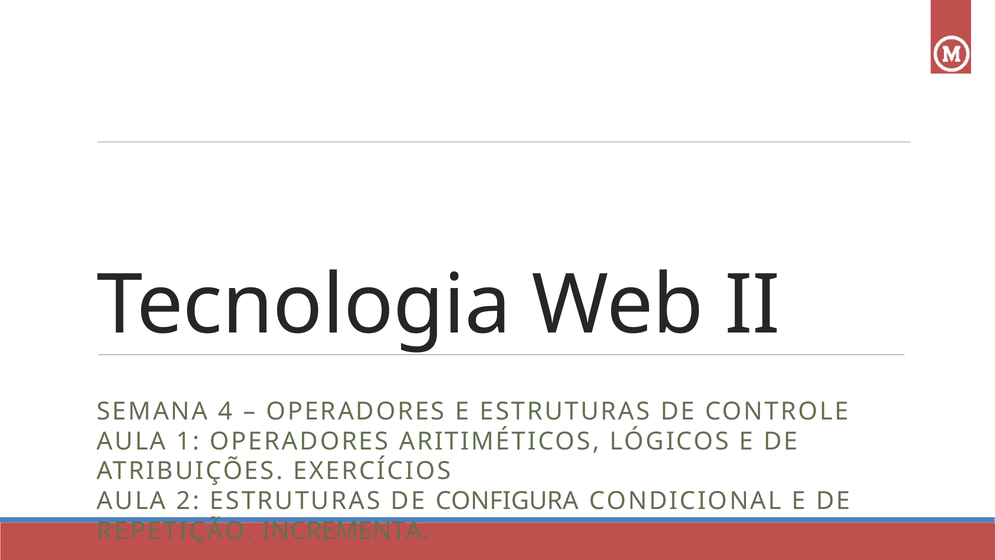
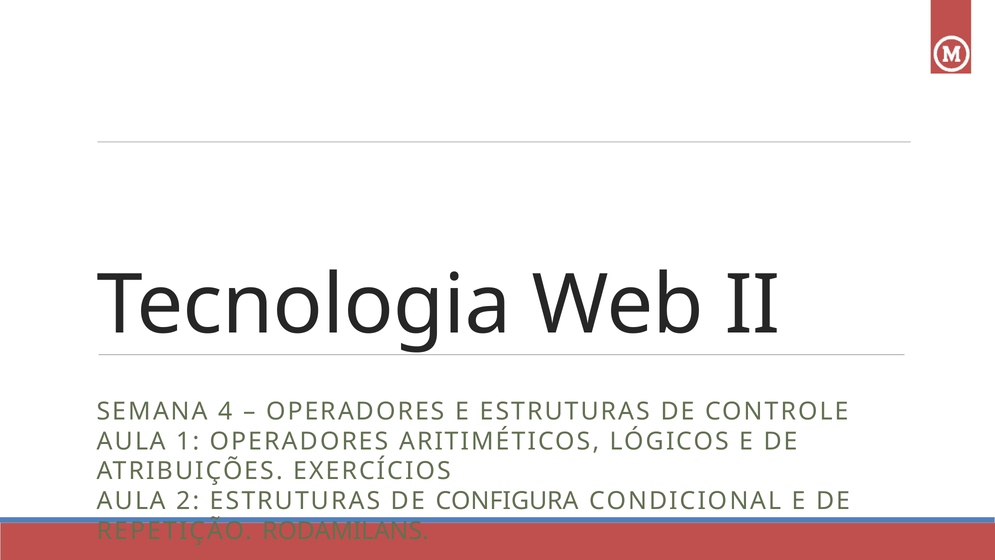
INCREMENTA: INCREMENTA -> RODAMILANS (346, 531)
